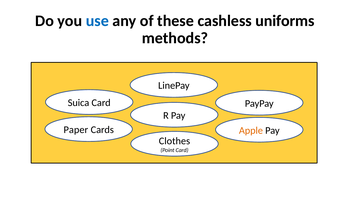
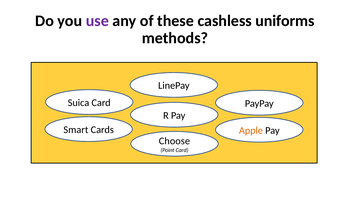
use colour: blue -> purple (97, 21)
Paper: Paper -> Smart (76, 130)
Clothes: Clothes -> Choose (174, 141)
